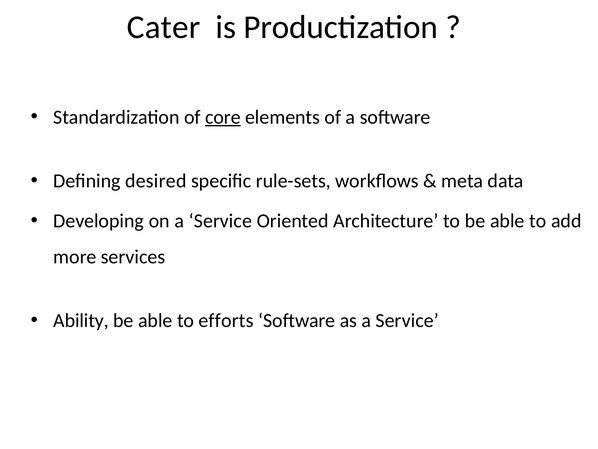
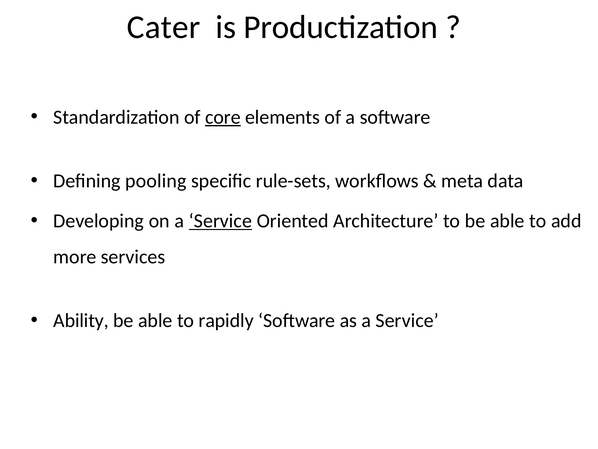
desired: desired -> pooling (156, 181)
Service underline: none -> present (220, 221)
efforts: efforts -> rapidly (226, 320)
